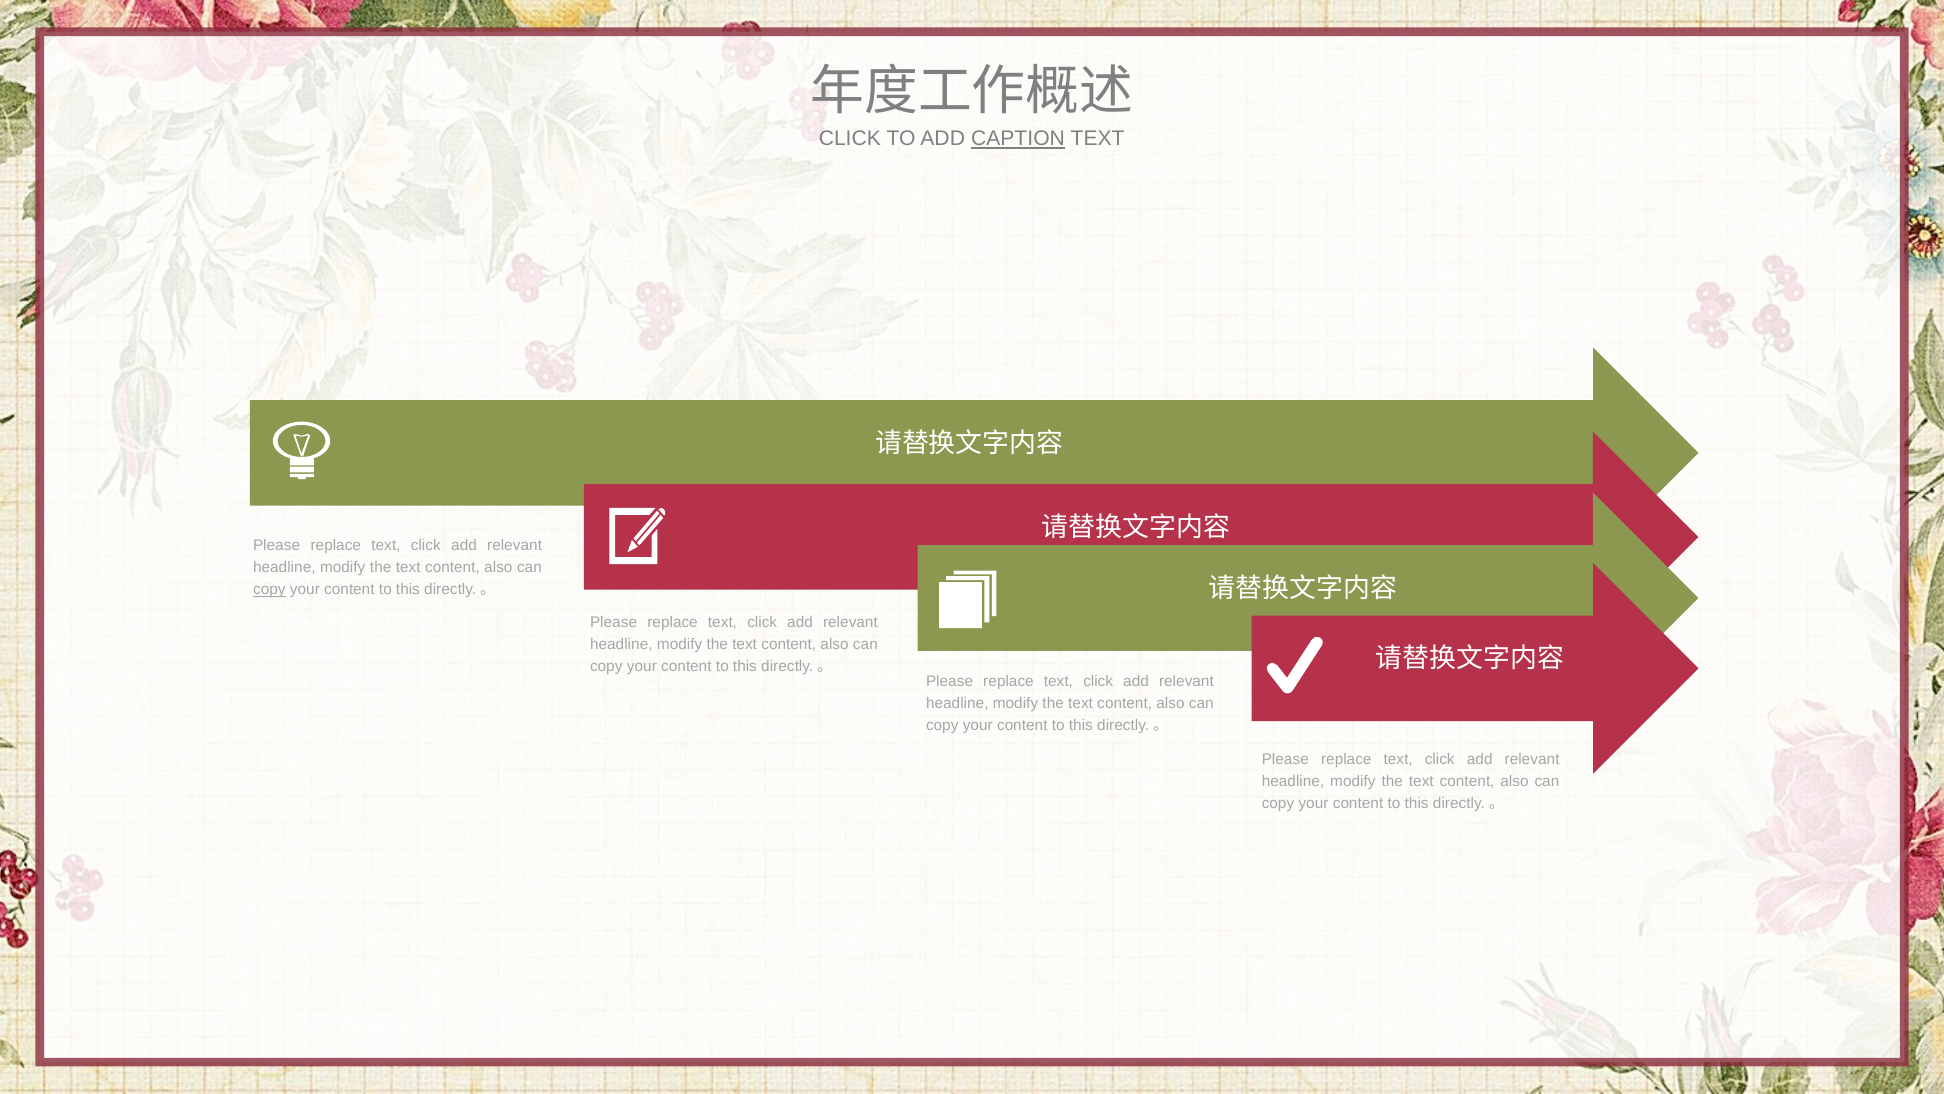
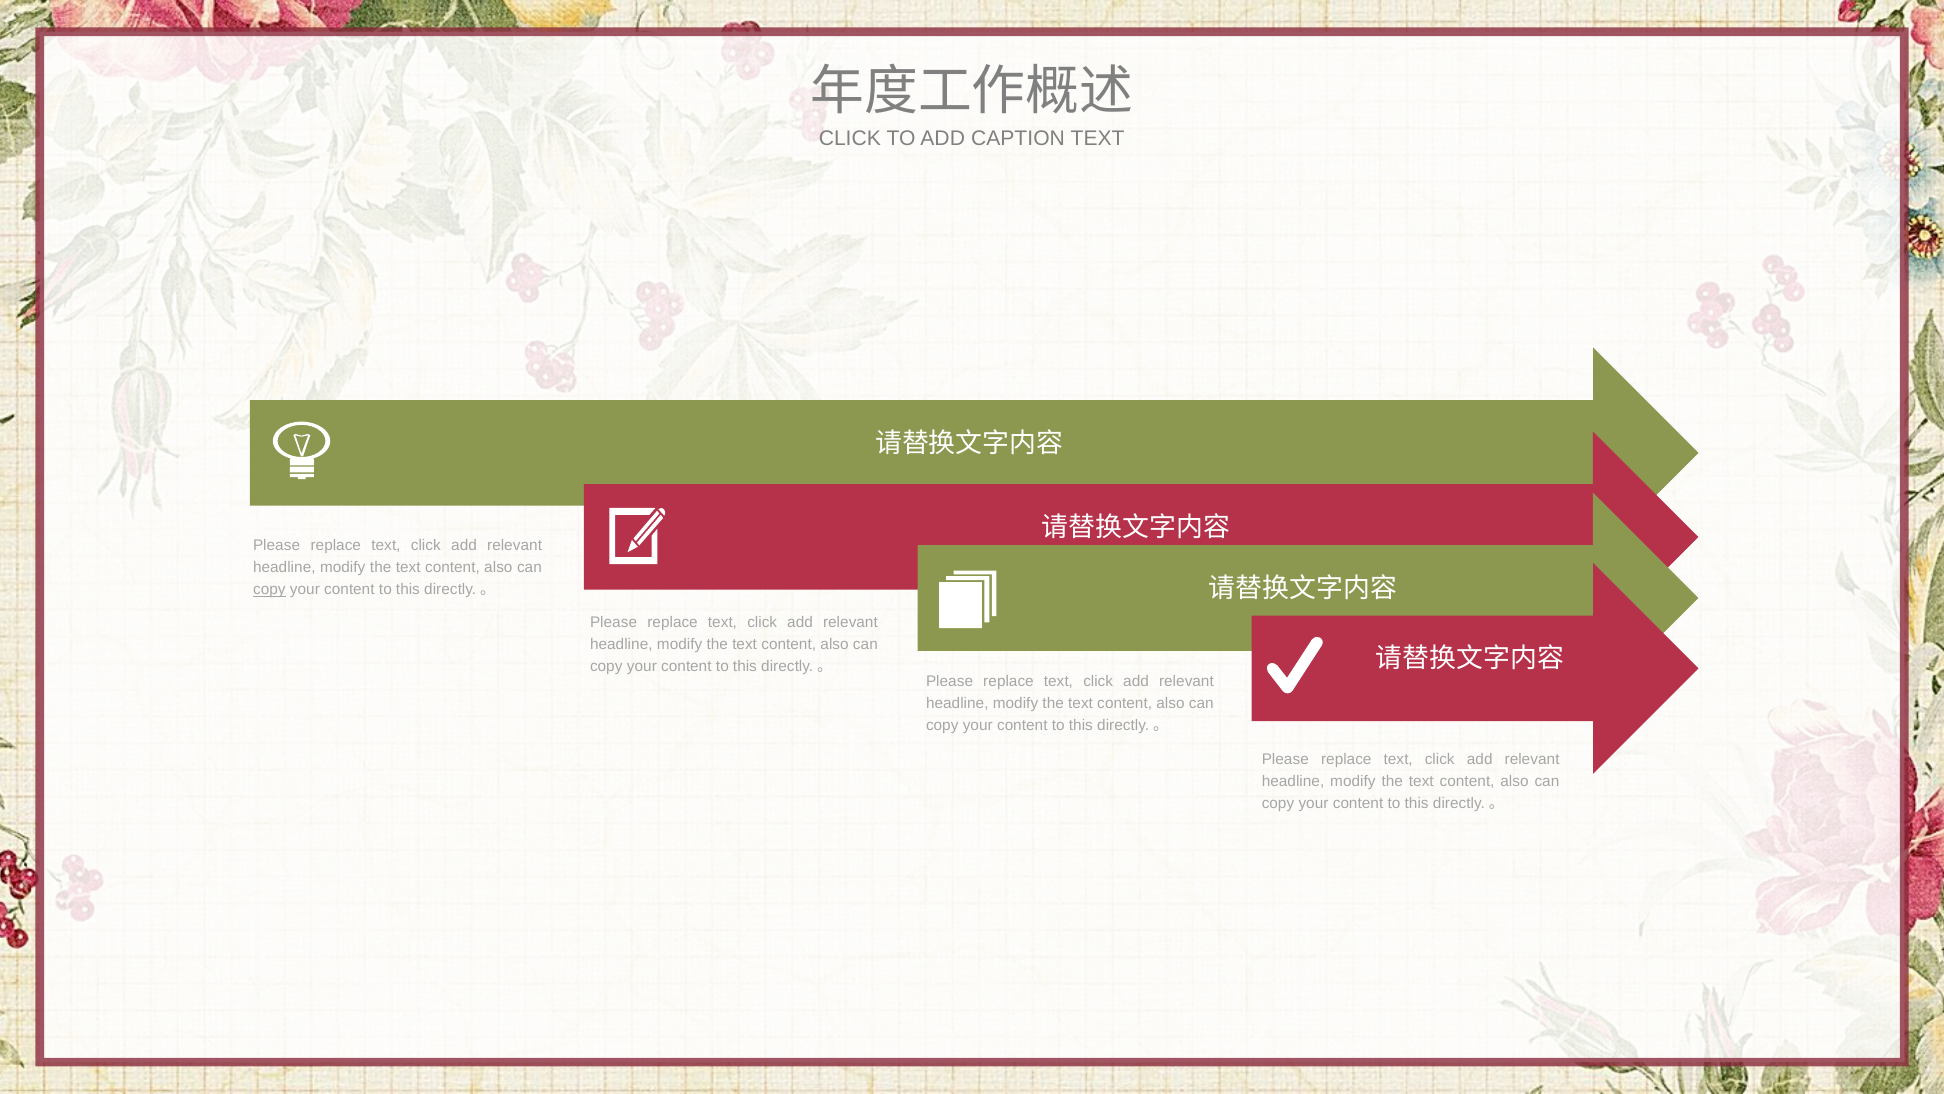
CAPTION underline: present -> none (1018, 139)
